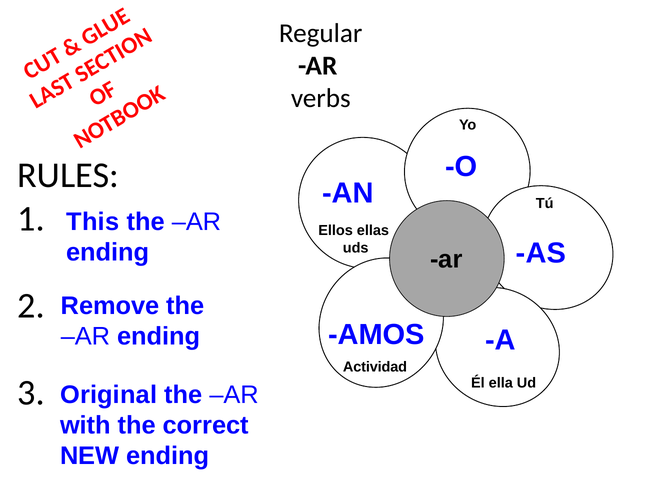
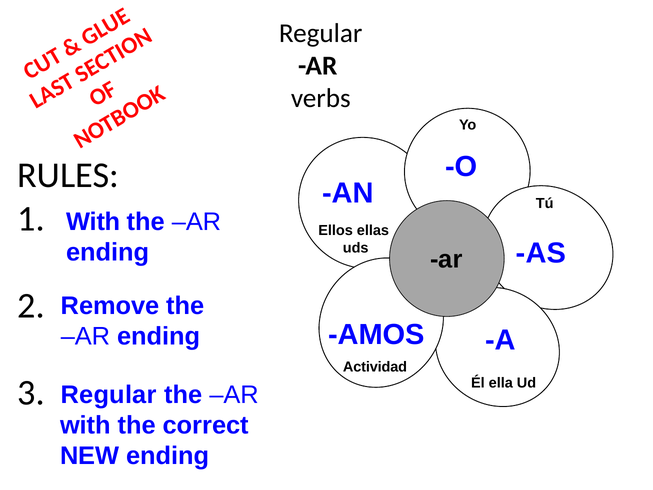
This: This -> With (93, 222)
Original: Original -> Regular (109, 395)
